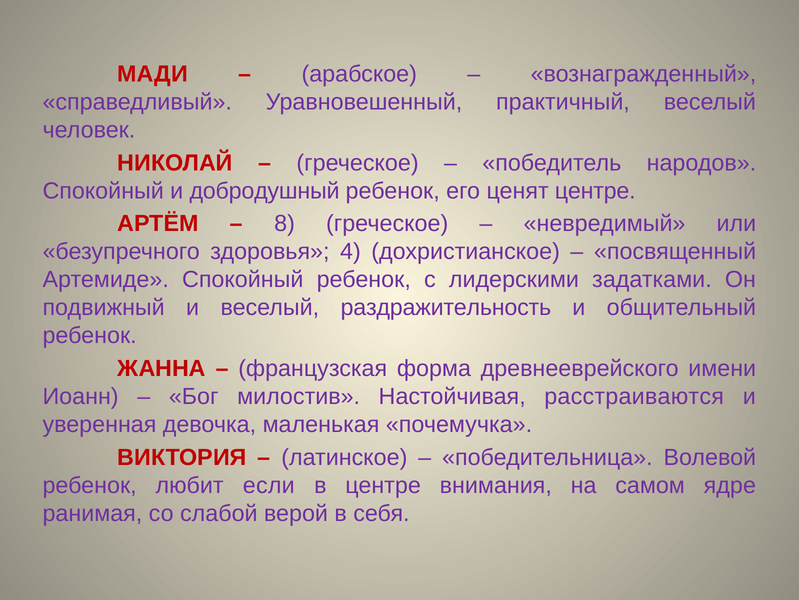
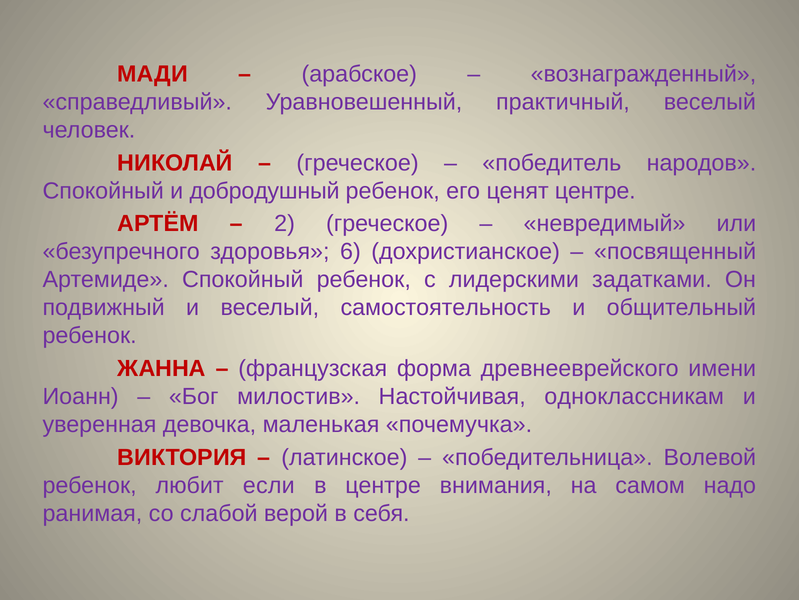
8: 8 -> 2 (285, 223)
4: 4 -> 6 (350, 251)
раздражительность: раздражительность -> самостоятельность (446, 307)
расстраиваются: расстраиваются -> одноклассникам (634, 396)
ядре: ядре -> надо (730, 485)
